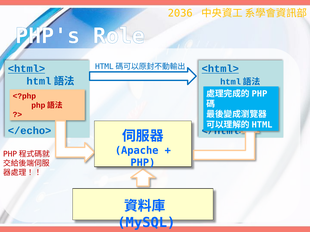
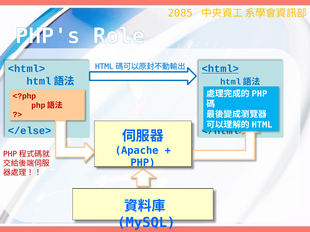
2036: 2036 -> 2085 (180, 13)
<html> underline: present -> none (27, 69)
</echo>: </echo> -> </else> (30, 131)
